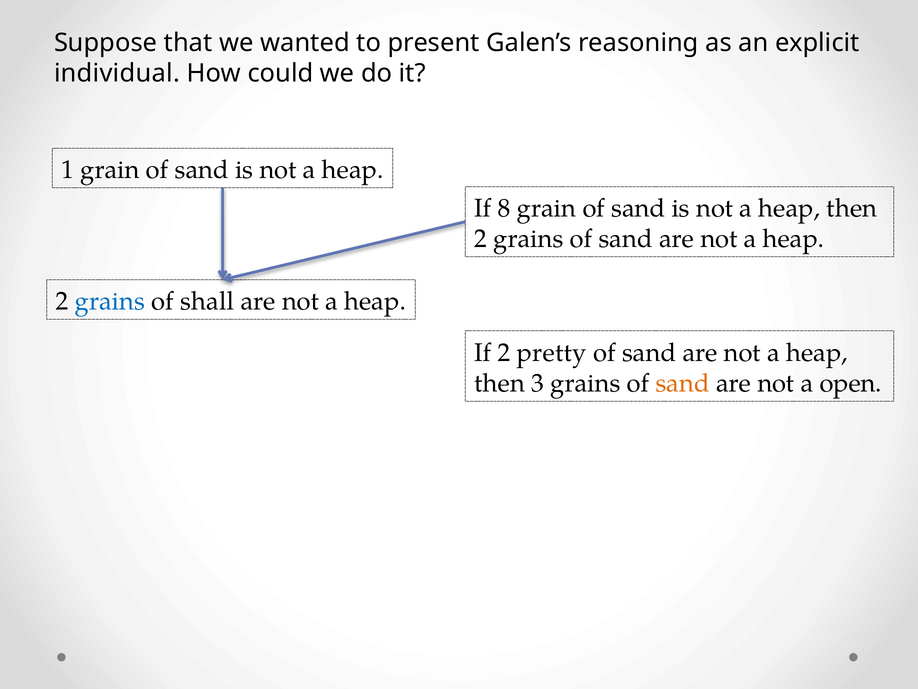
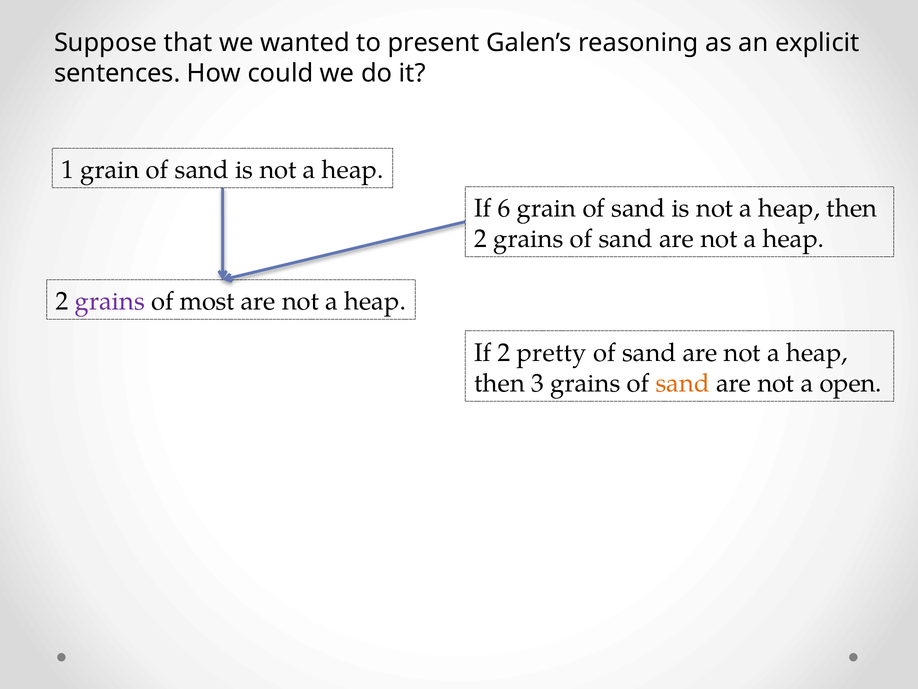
individual: individual -> sentences (117, 73)
8: 8 -> 6 (504, 208)
grains colour: blue -> purple (110, 301)
shall: shall -> most (207, 301)
